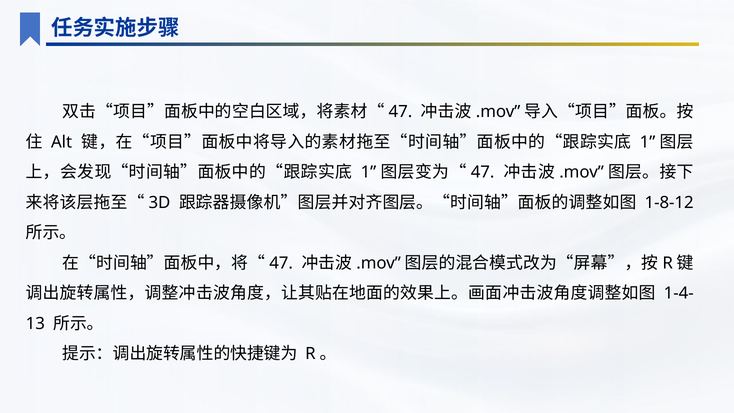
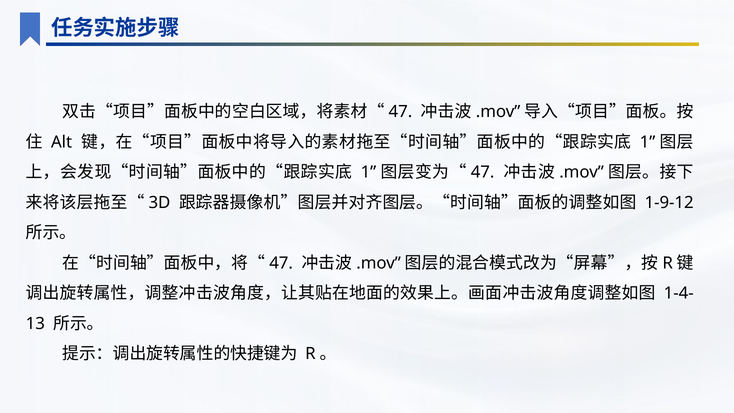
1-8-12: 1-8-12 -> 1-9-12 (669, 202)
